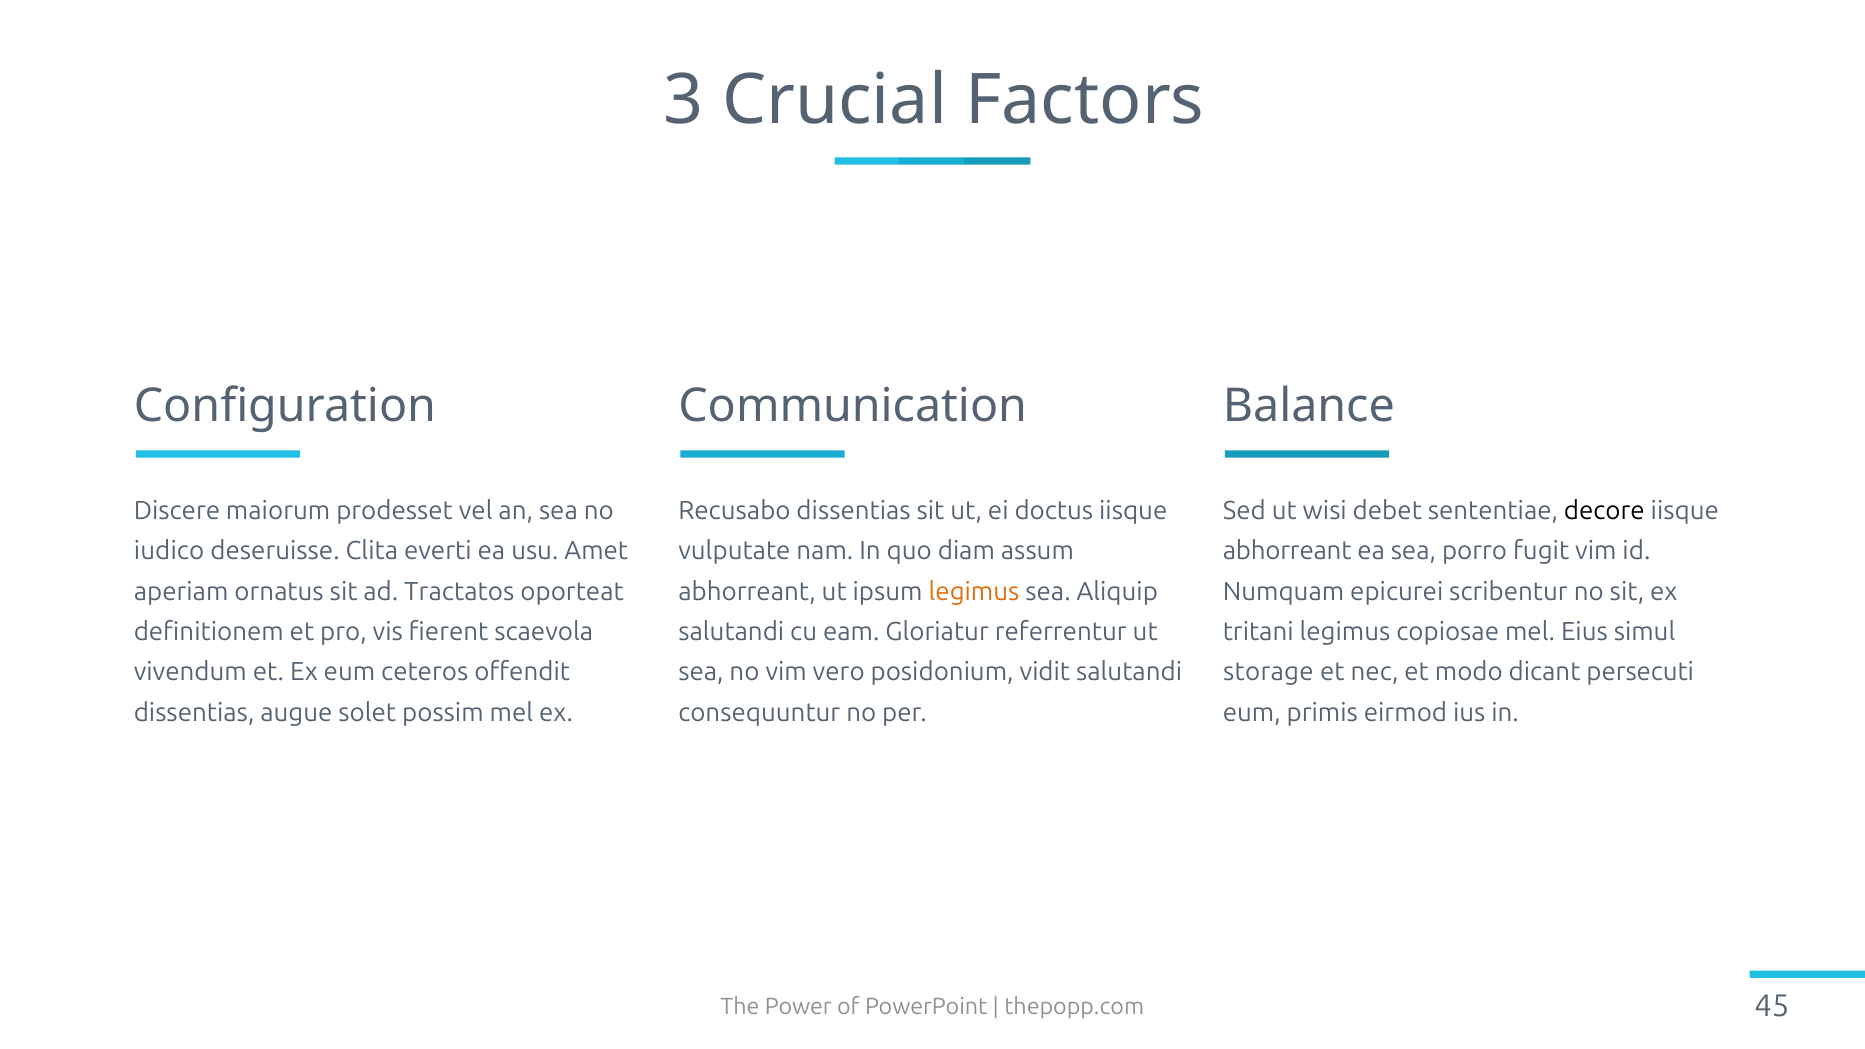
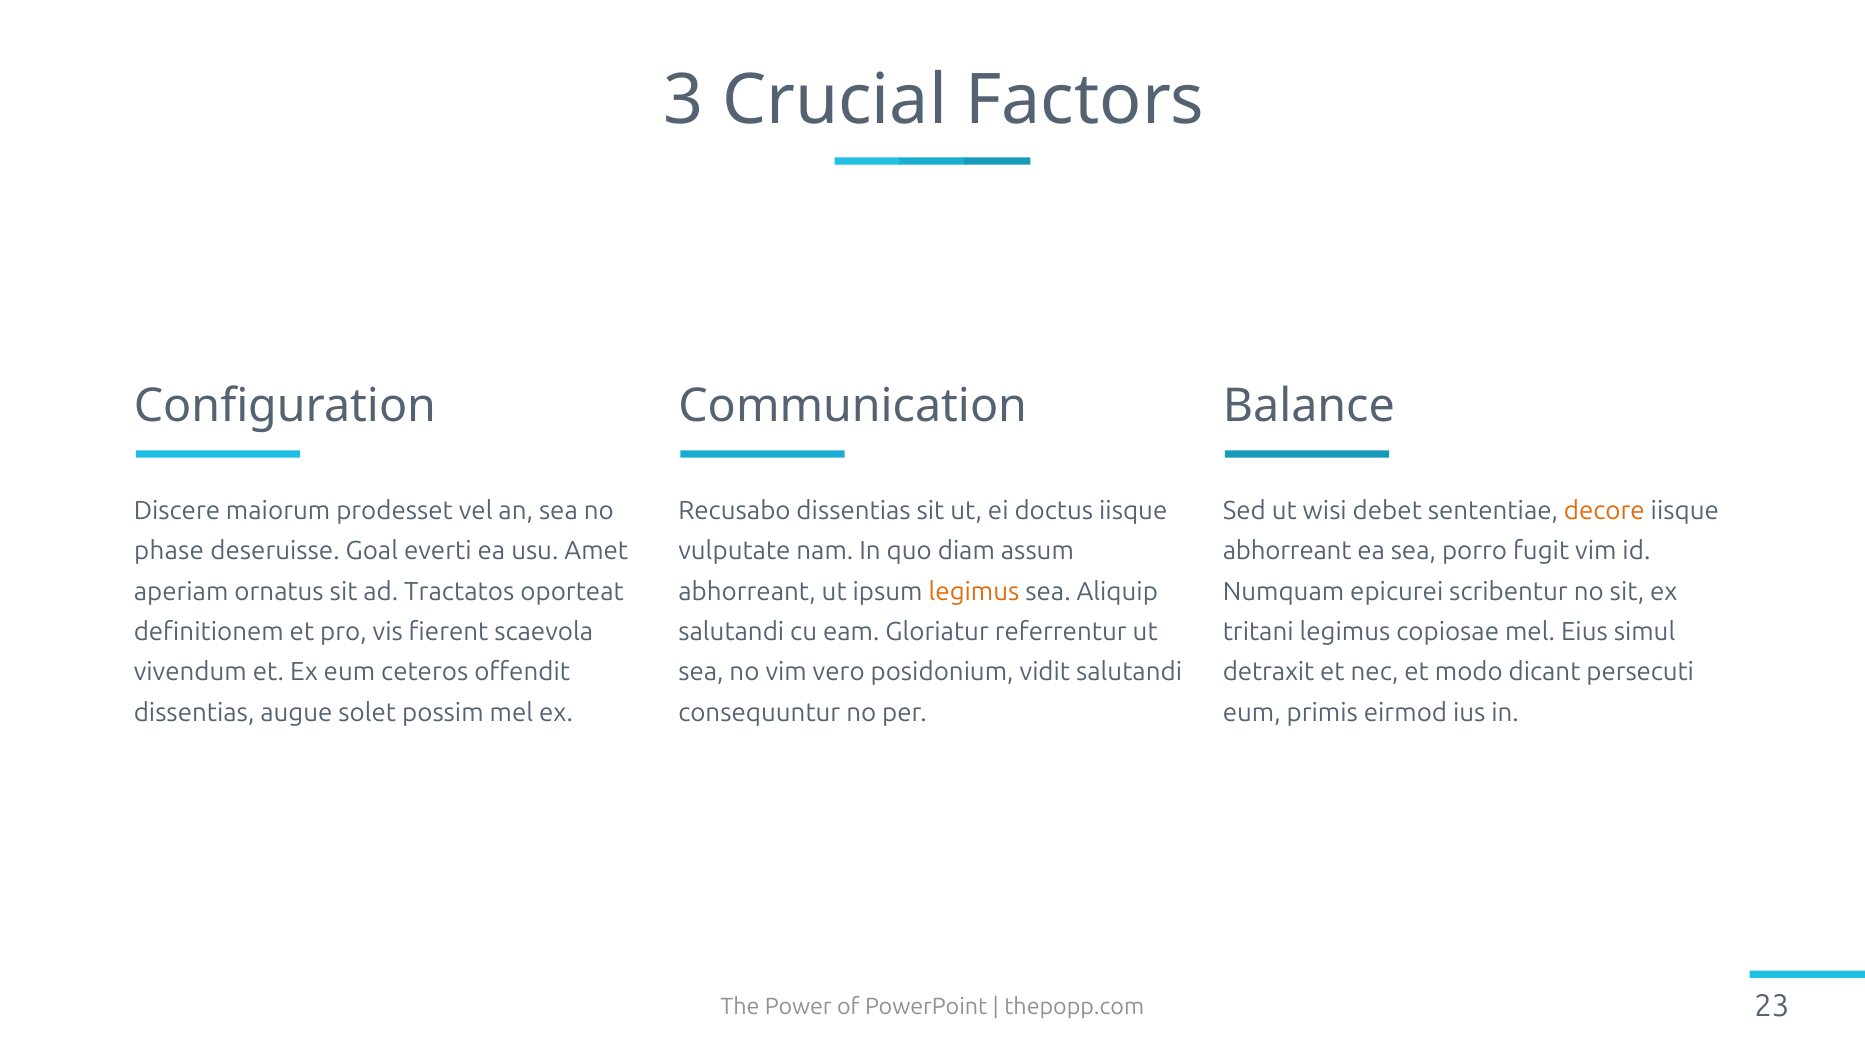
decore colour: black -> orange (1604, 511)
iudico: iudico -> phase (169, 551)
Clita: Clita -> Goal (372, 551)
storage: storage -> detraxit (1269, 672)
45: 45 -> 23 (1772, 1006)
